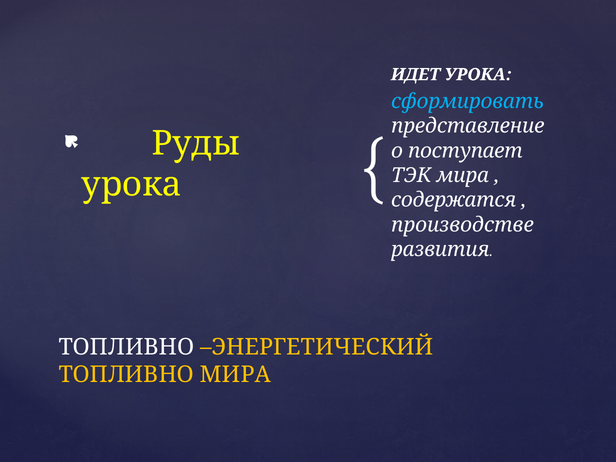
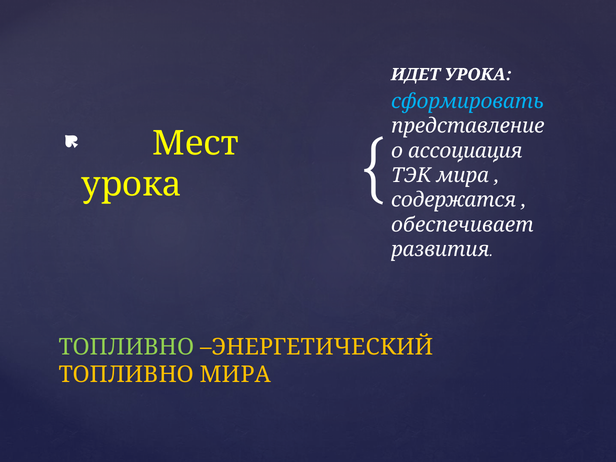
Руды: Руды -> Мест (196, 144)
поступает: поступает -> ассоциация (465, 151)
производстве: производстве -> обеспечивает (462, 225)
ТОПЛИВНО colour: white -> light green (126, 347)
